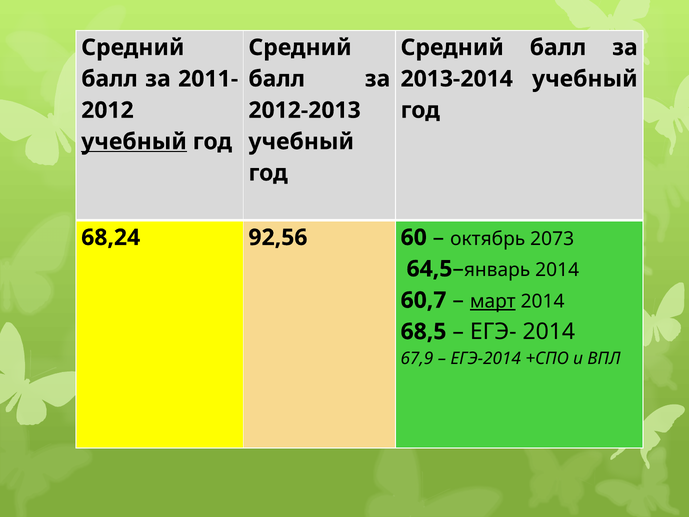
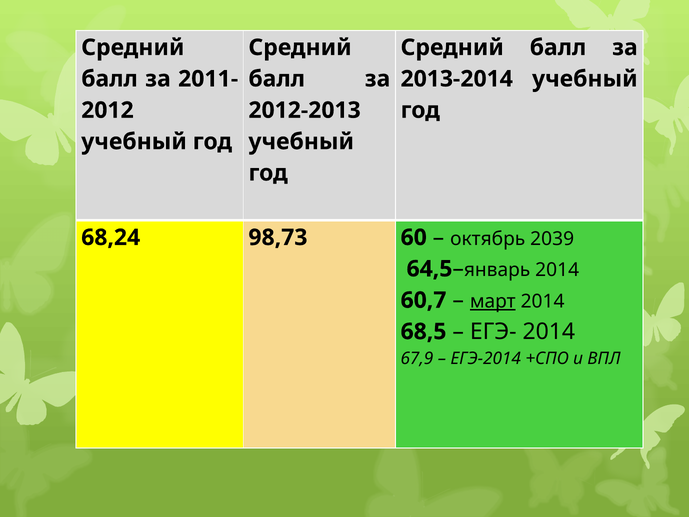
учебный underline: present -> none (134, 142)
92,56: 92,56 -> 98,73 (278, 237)
2073: 2073 -> 2039 (552, 239)
